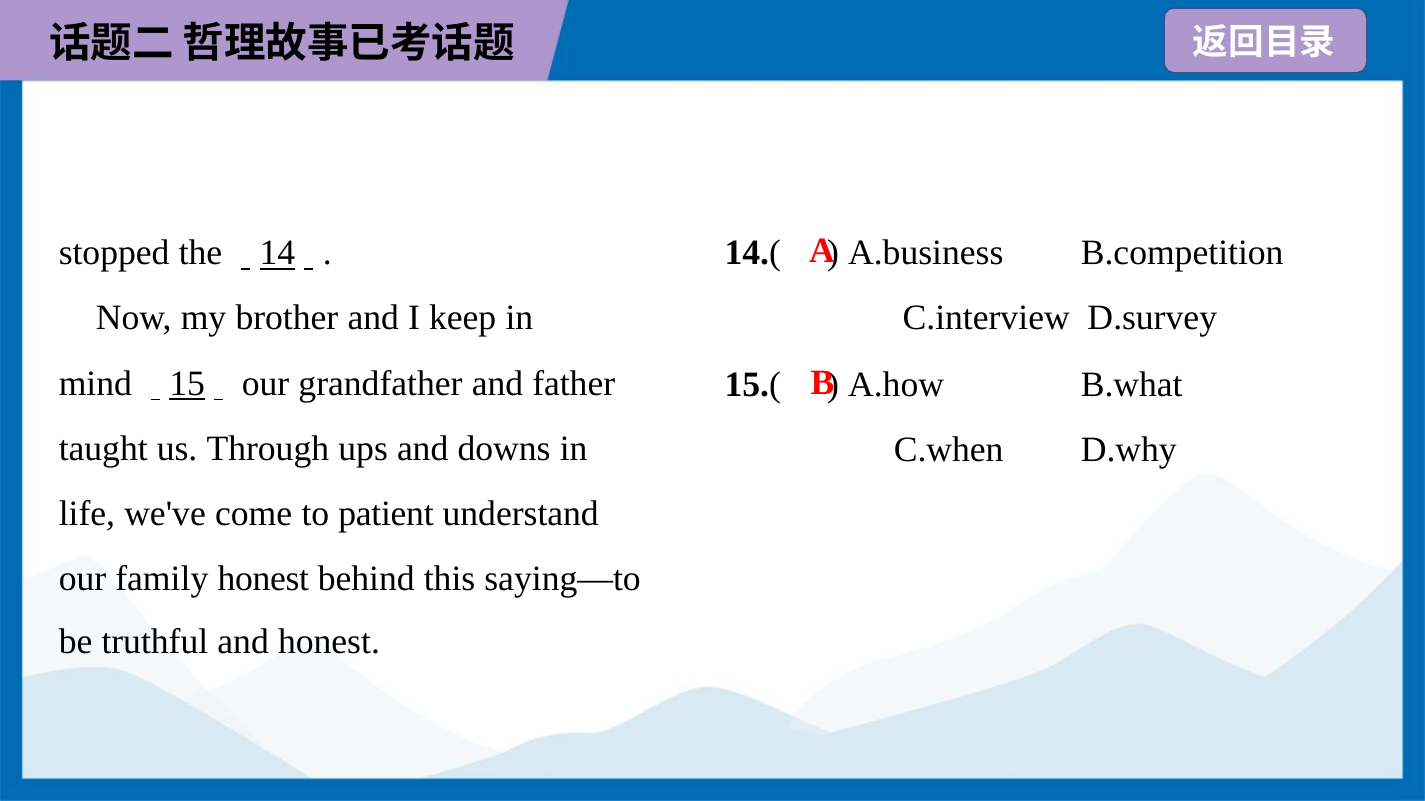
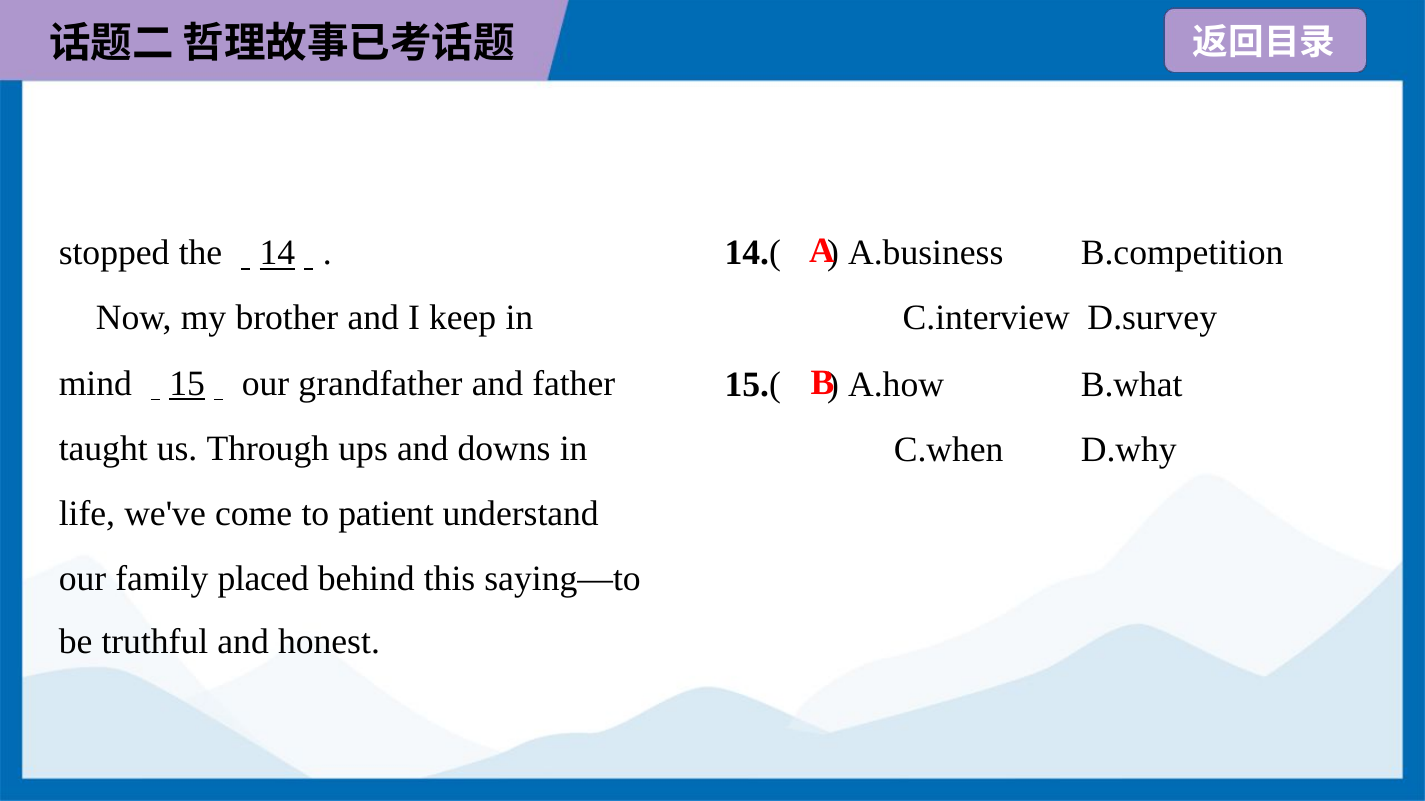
family honest: honest -> placed (263, 579)
